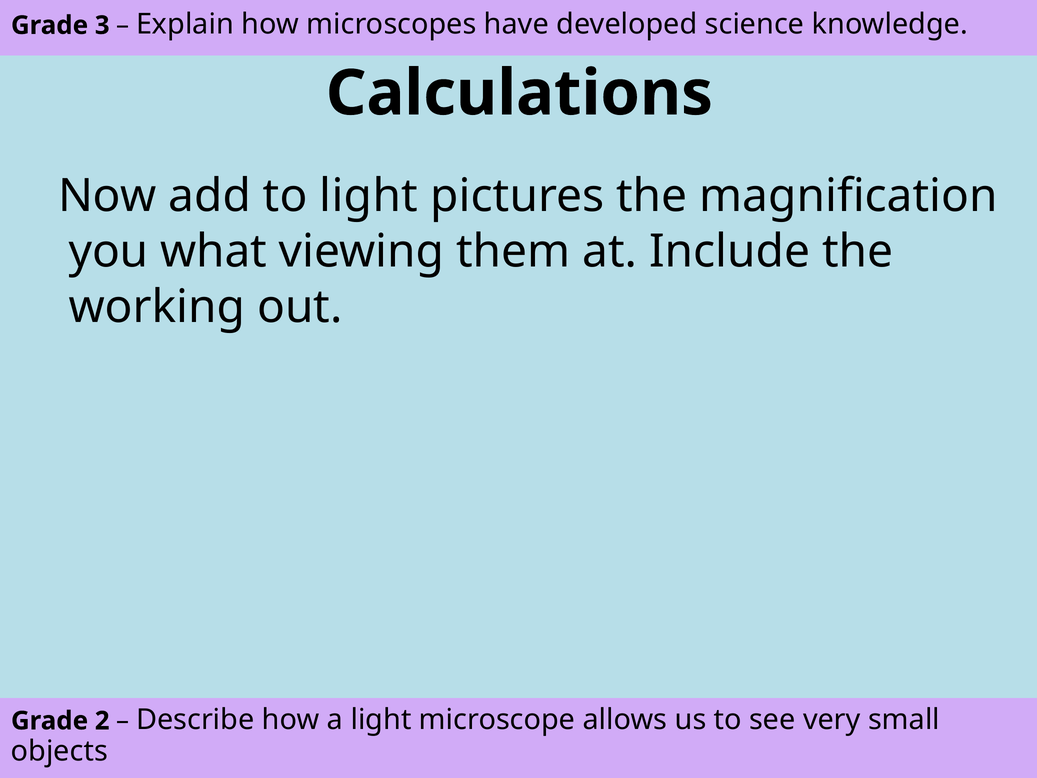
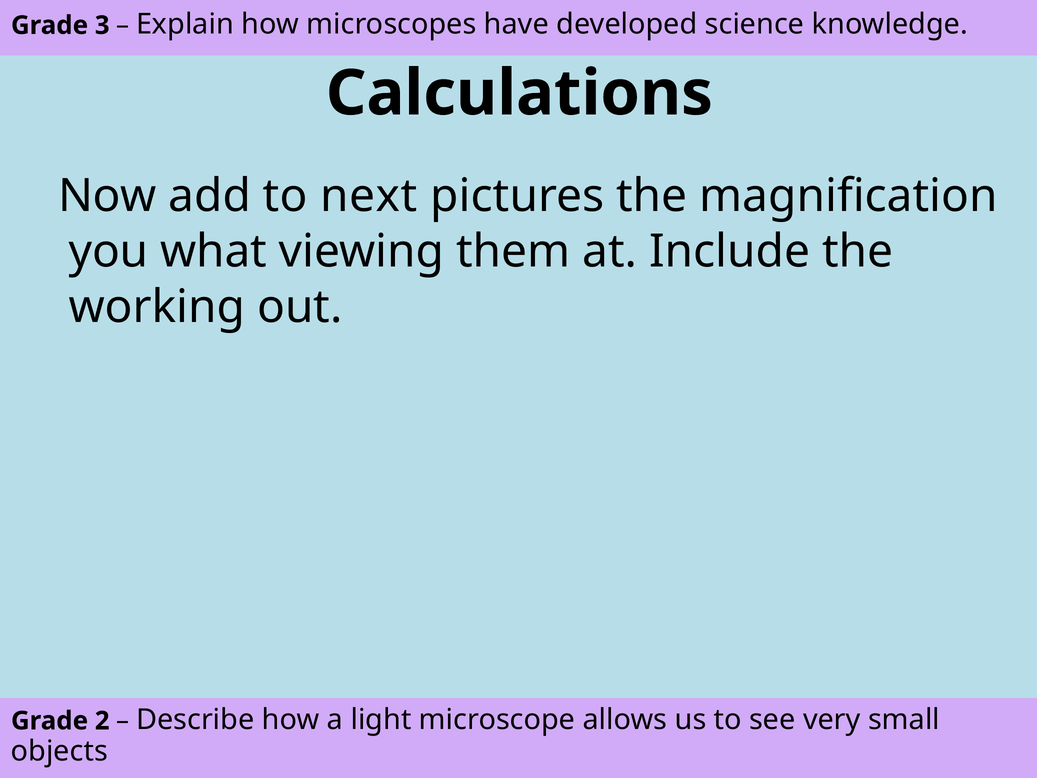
to light: light -> next (369, 196)
